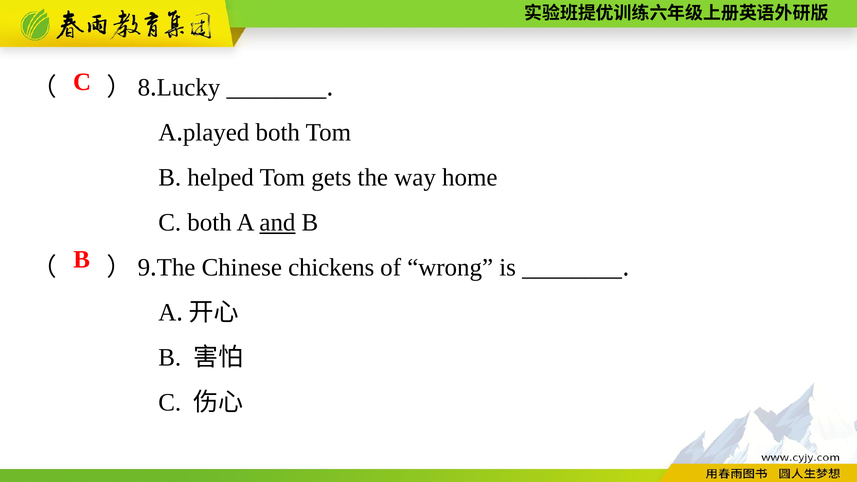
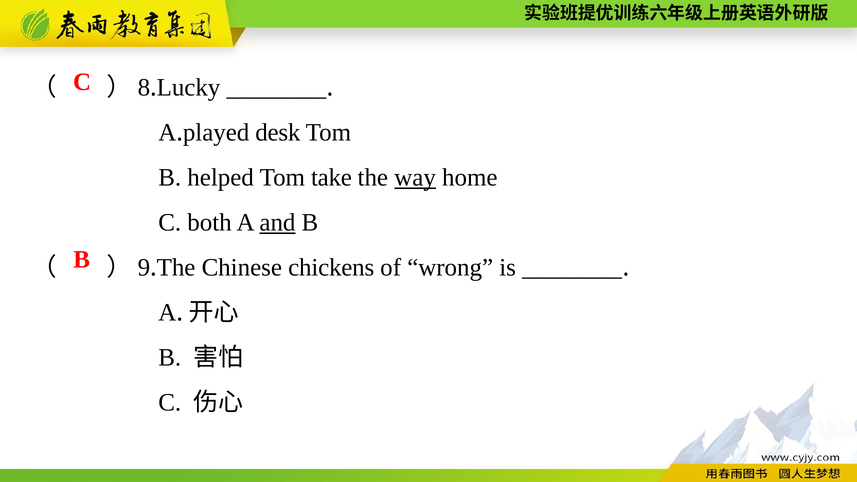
both: both -> desk (278, 132)
gets: gets -> take (331, 177)
way underline: none -> present (415, 177)
